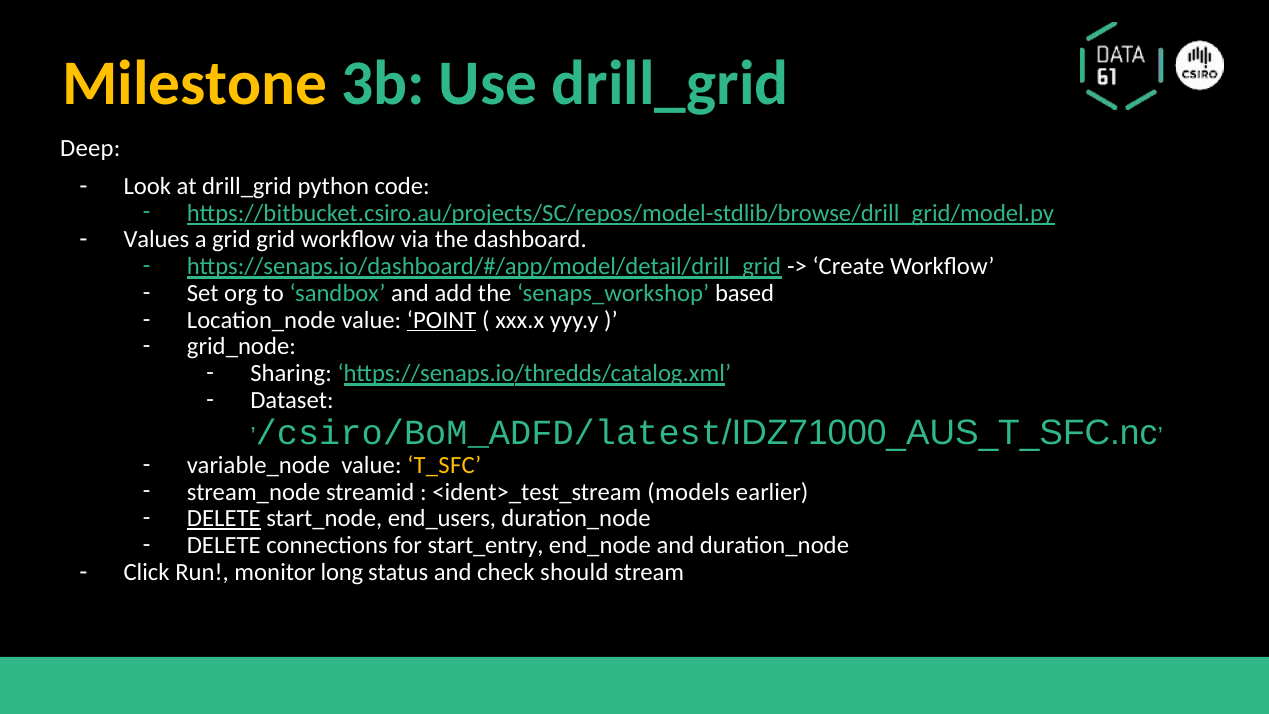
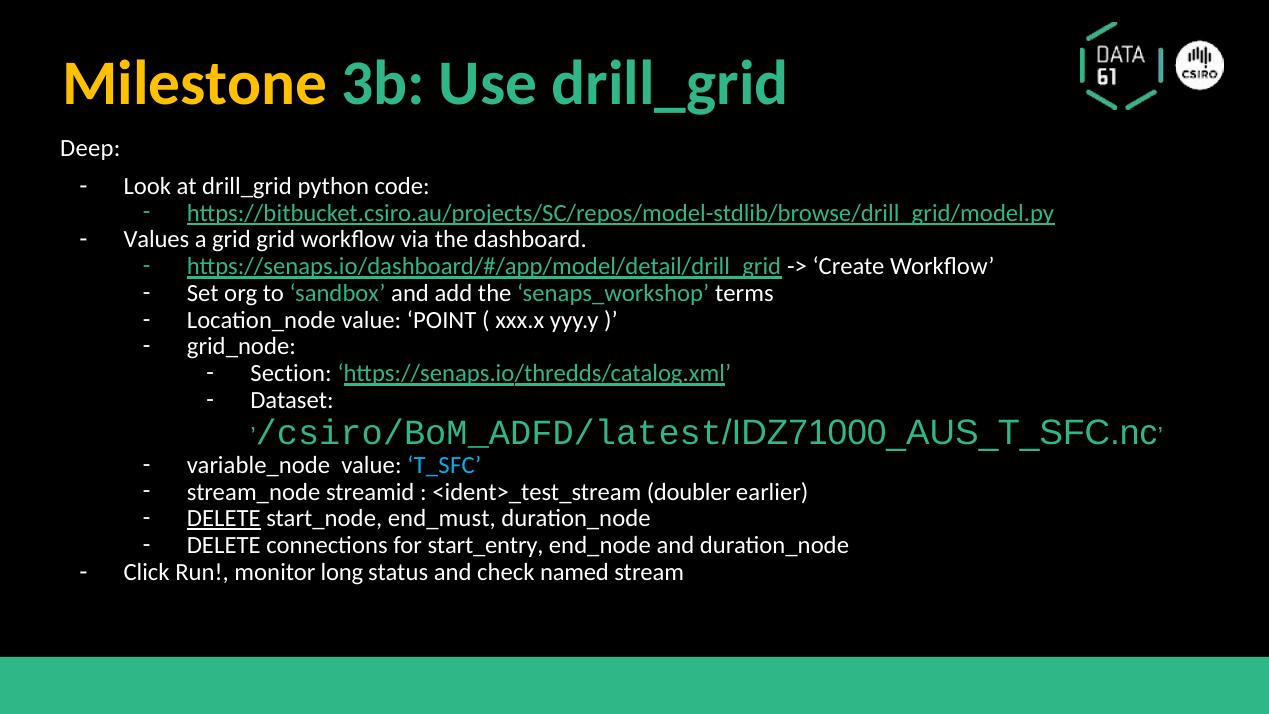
based: based -> terms (744, 293)
POINT underline: present -> none (442, 320)
Sharing: Sharing -> Section (291, 374)
T_SFC colour: yellow -> light blue (444, 465)
models: models -> doubler (689, 492)
end_users: end_users -> end_must (442, 518)
should: should -> named (575, 572)
